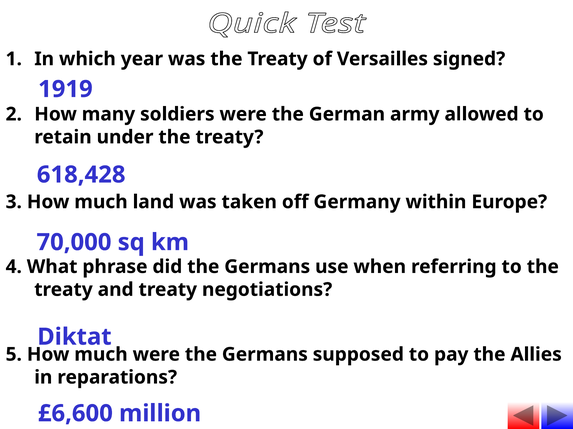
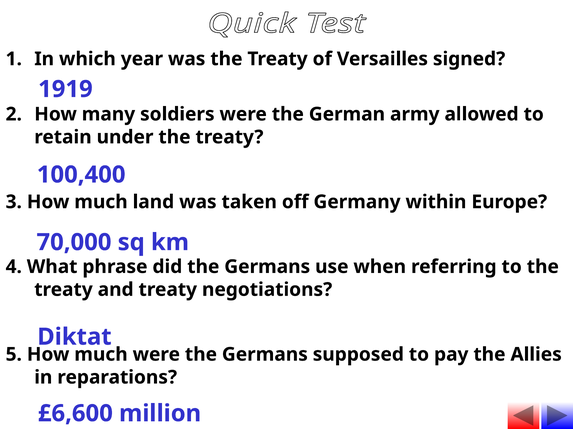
618,428: 618,428 -> 100,400 (81, 175)
